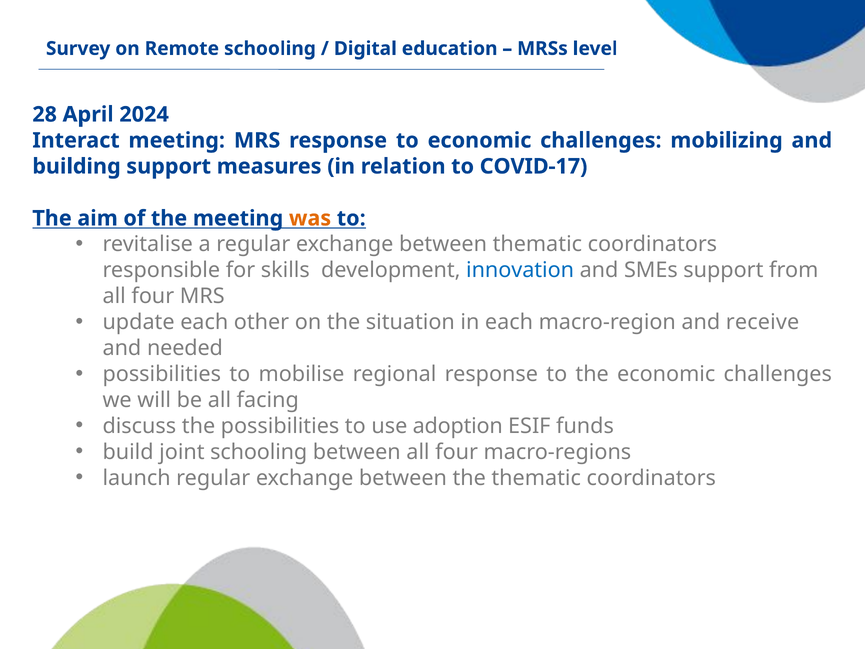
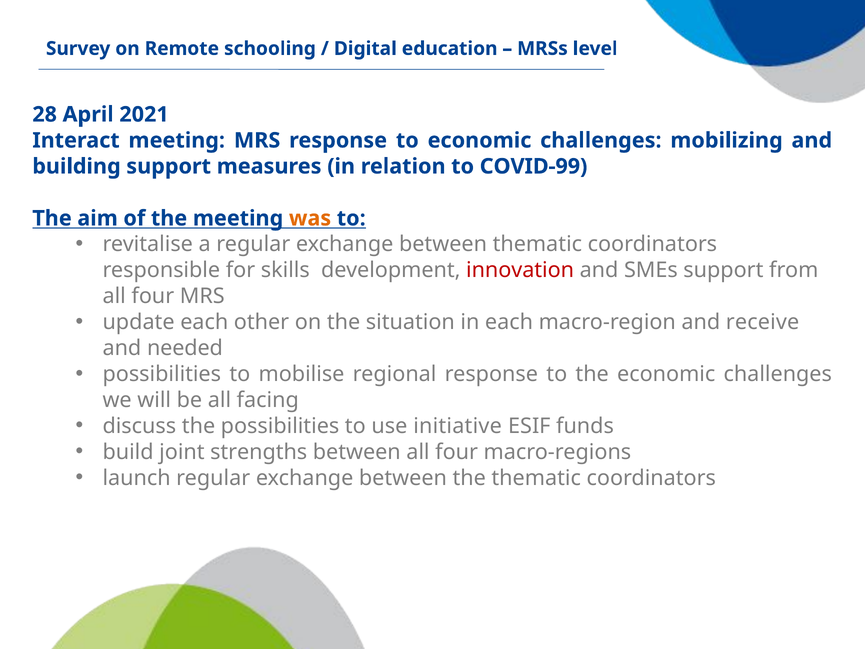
2024: 2024 -> 2021 (144, 114)
COVID-17: COVID-17 -> COVID-99 (534, 166)
innovation colour: blue -> red (520, 270)
adoption: adoption -> initiative (458, 426)
joint schooling: schooling -> strengths (259, 452)
